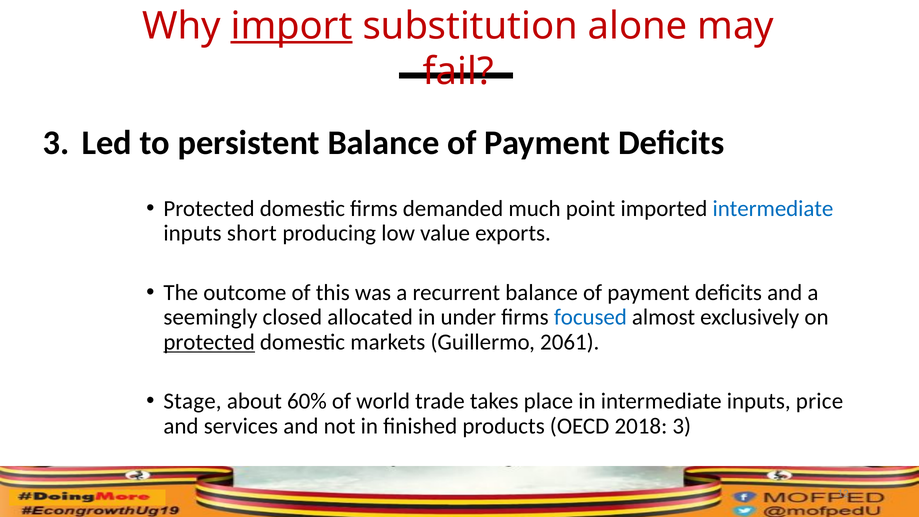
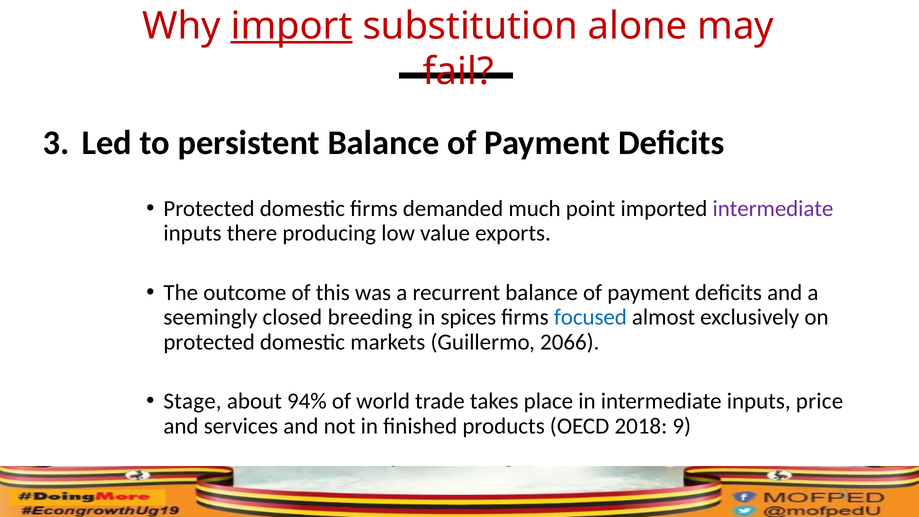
intermediate colour: blue -> purple (773, 208)
short: short -> there (252, 233)
allocated: allocated -> breeding (370, 317)
under: under -> spices (468, 317)
protected underline: present -> none (209, 342)
2061: 2061 -> 2066 (570, 342)
60%: 60% -> 94% (307, 401)
2018 3: 3 -> 9 (682, 426)
